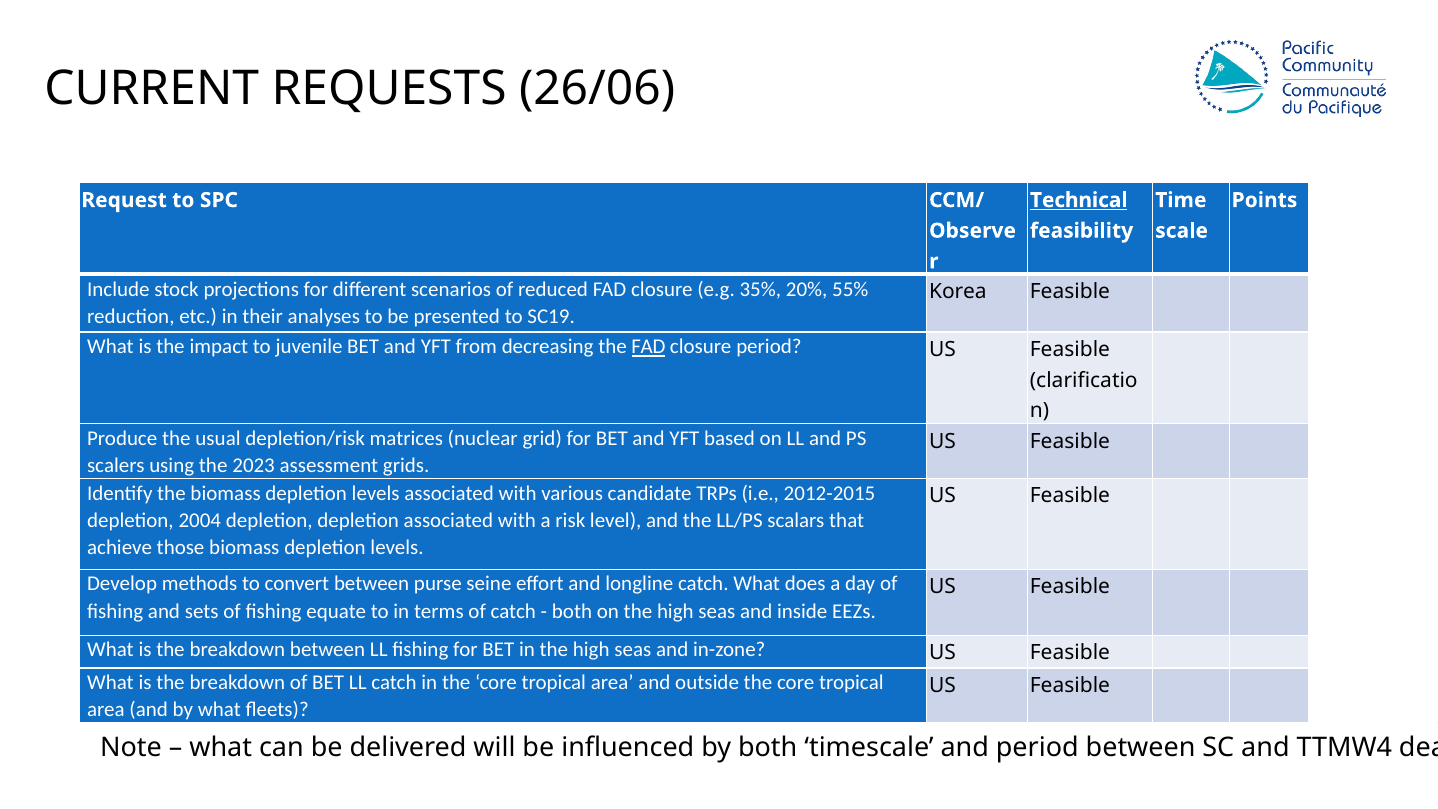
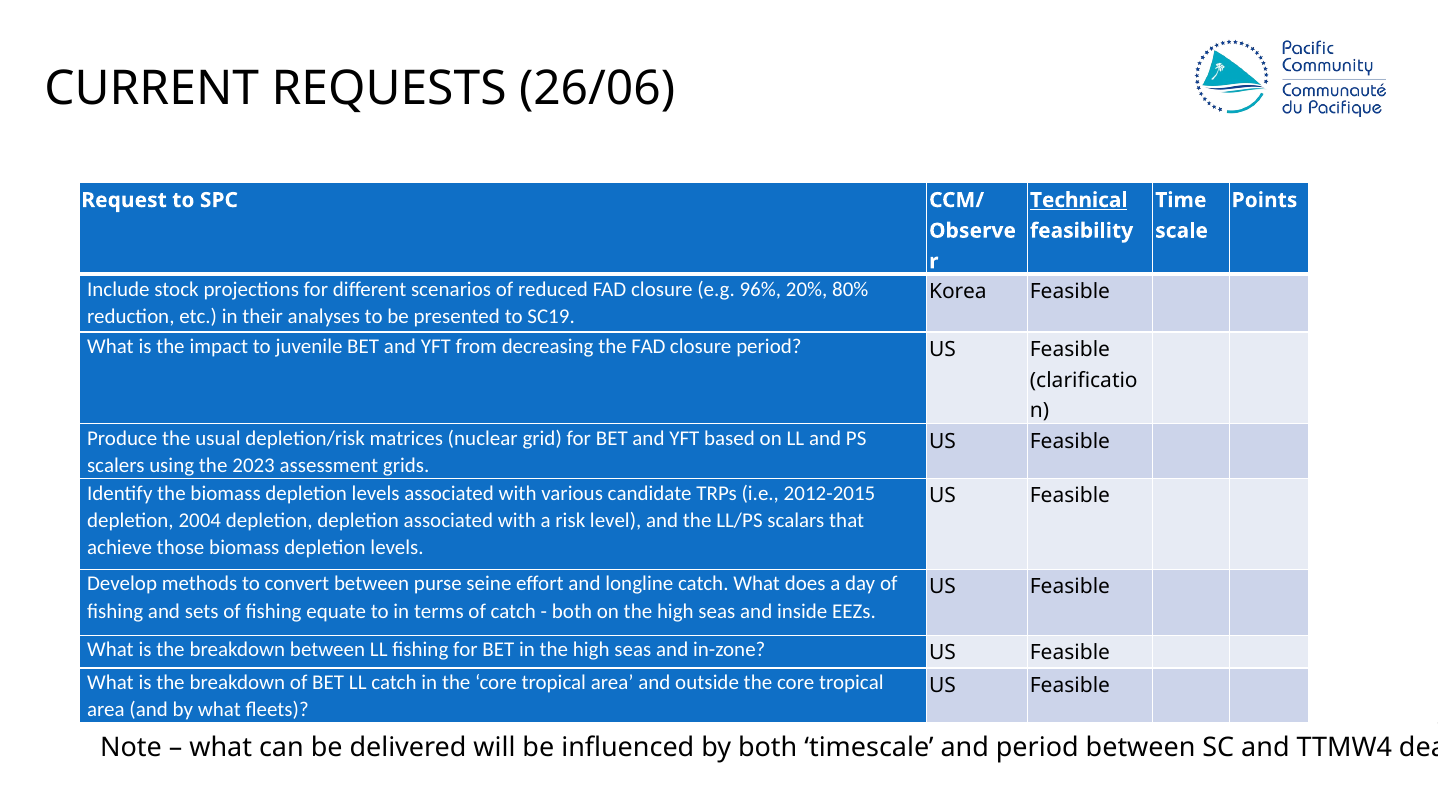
35%: 35% -> 96% (760, 289)
55%: 55% -> 80% (850, 289)
FAD underline: present -> none (648, 347)
